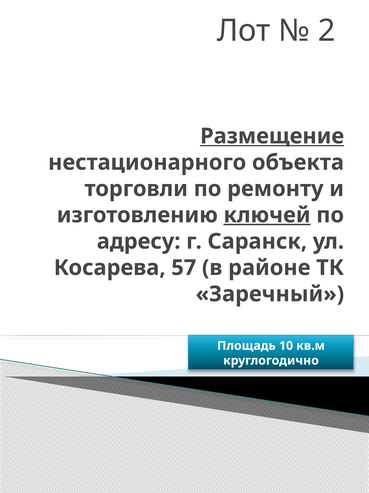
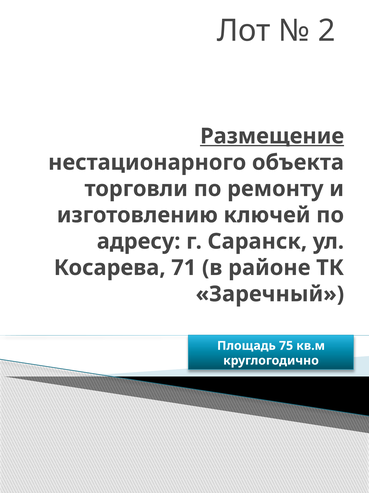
ключей underline: present -> none (267, 215)
57: 57 -> 71 (184, 267)
10: 10 -> 75 (286, 345)
